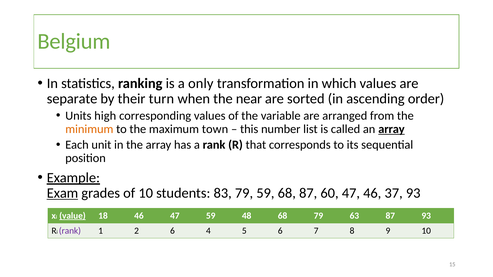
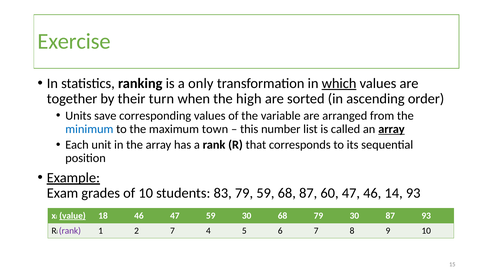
Belgium: Belgium -> Exercise (74, 41)
which underline: none -> present (339, 83)
separate: separate -> together (72, 99)
near: near -> high (249, 99)
high: high -> save (105, 116)
minimum colour: orange -> blue (89, 129)
Exam underline: present -> none (63, 193)
37: 37 -> 14 (394, 193)
59 48: 48 -> 30 (247, 216)
79 63: 63 -> 30 (354, 216)
2 6: 6 -> 7 (172, 231)
